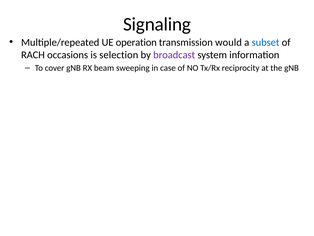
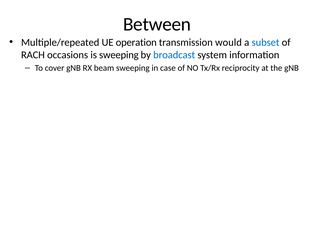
Signaling: Signaling -> Between (157, 24)
is selection: selection -> sweeping (119, 55)
broadcast colour: purple -> blue (174, 55)
